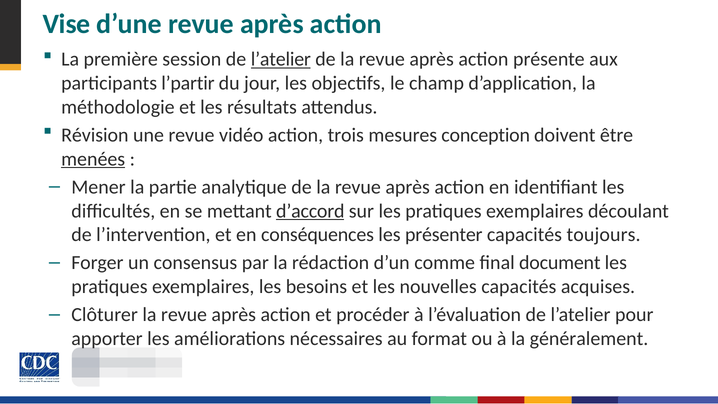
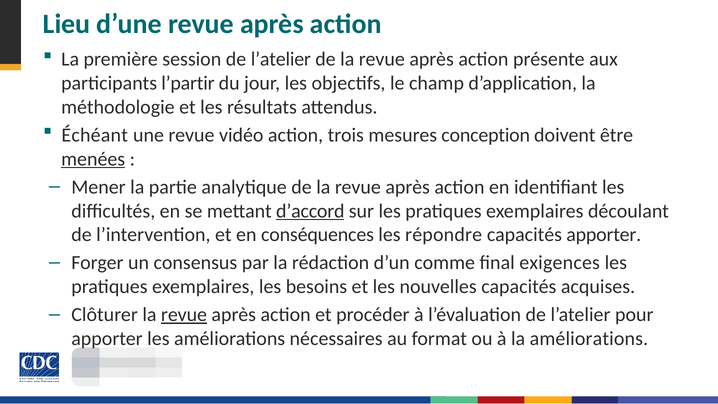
Vise: Vise -> Lieu (67, 24)
l’atelier underline: present -> none (281, 59)
Révision: Révision -> Échéant (95, 135)
présenter: présenter -> répondre (444, 235)
capacités toujours: toujours -> apporter (604, 235)
document: document -> exigences (560, 263)
revue underline: none -> present (184, 315)
la généralement: généralement -> améliorations (589, 339)
